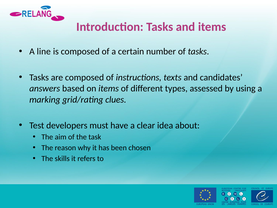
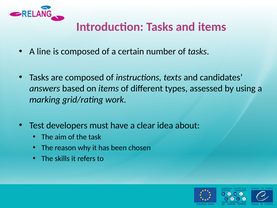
clues: clues -> work (116, 99)
